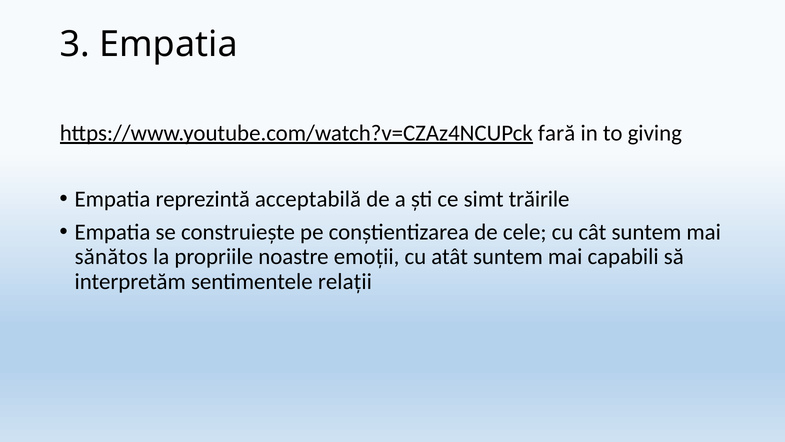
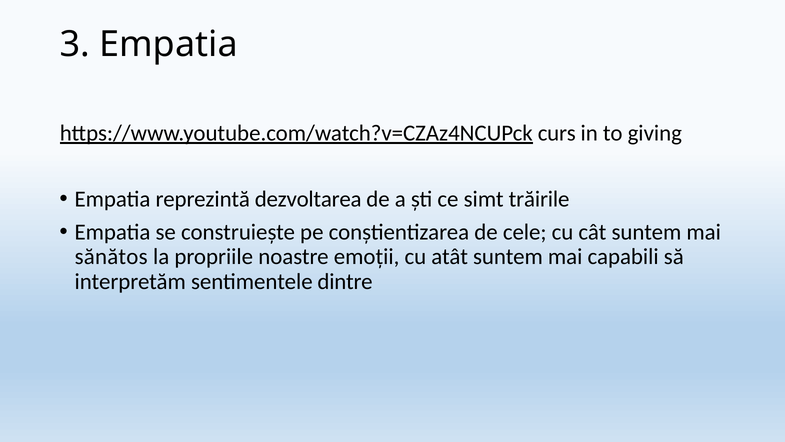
fară: fară -> curs (557, 133)
acceptabilă: acceptabilă -> dezvoltarea (308, 199)
relații: relații -> dintre (345, 281)
